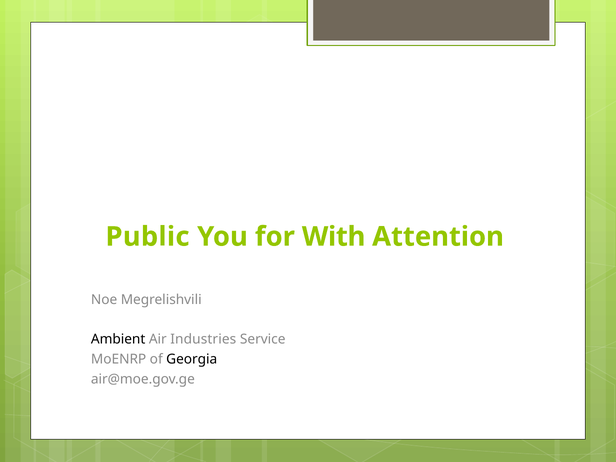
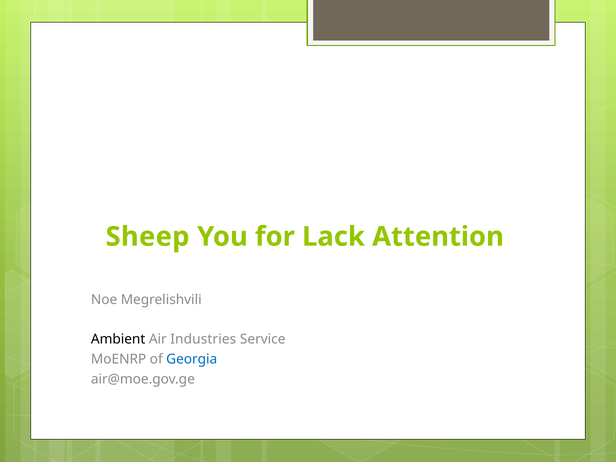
Public: Public -> Sheep (148, 237)
With: With -> Lack (333, 237)
Georgia colour: black -> blue (192, 359)
